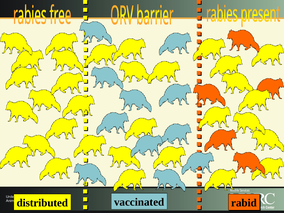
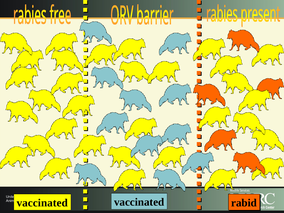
distributed: distributed -> vaccinated (42, 203)
